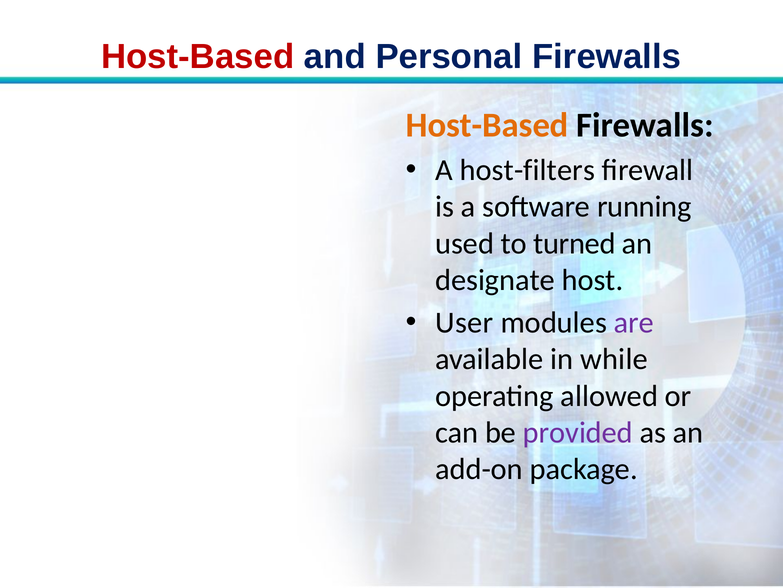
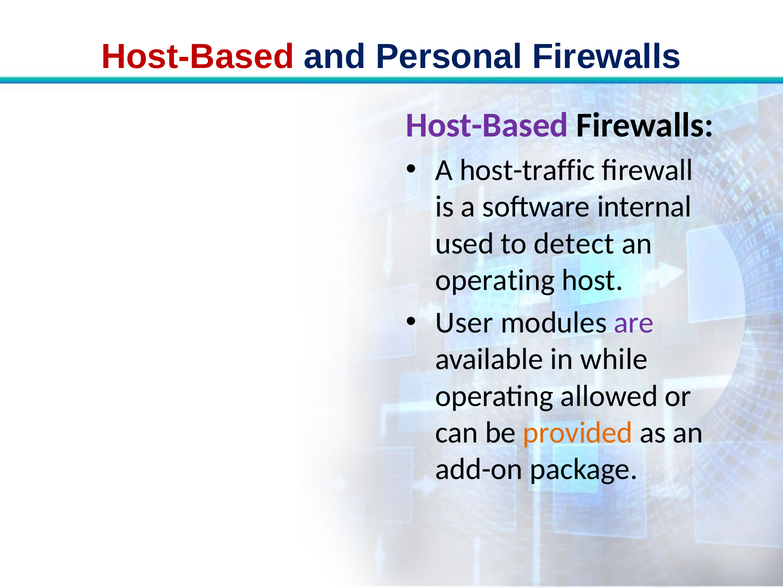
Host-Based colour: orange -> purple (487, 125)
host-filters: host-filters -> host-traffic (527, 170)
running: running -> internal (644, 207)
turned: turned -> detect (574, 243)
designate: designate -> operating (495, 280)
provided colour: purple -> orange (578, 432)
